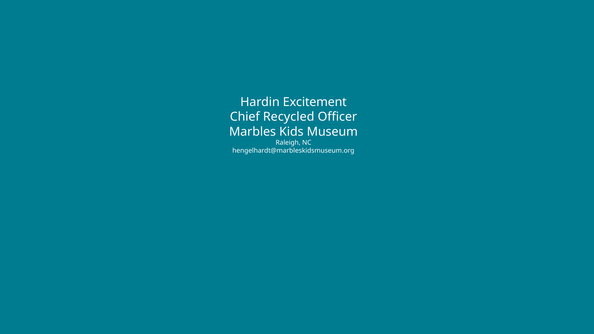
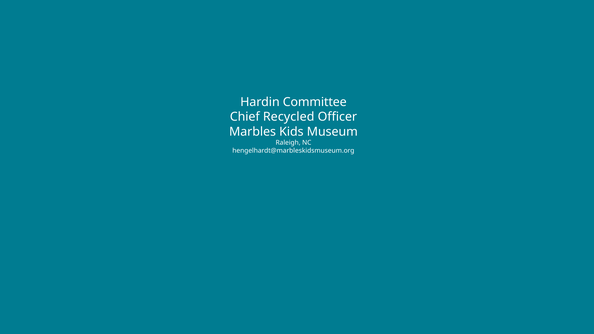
Excitement: Excitement -> Committee (315, 102)
